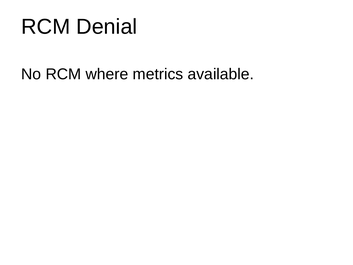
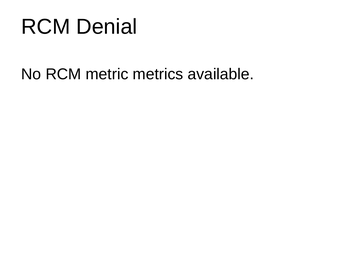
where: where -> metric (107, 74)
